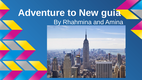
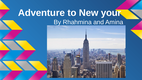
guia: guia -> your (111, 13)
